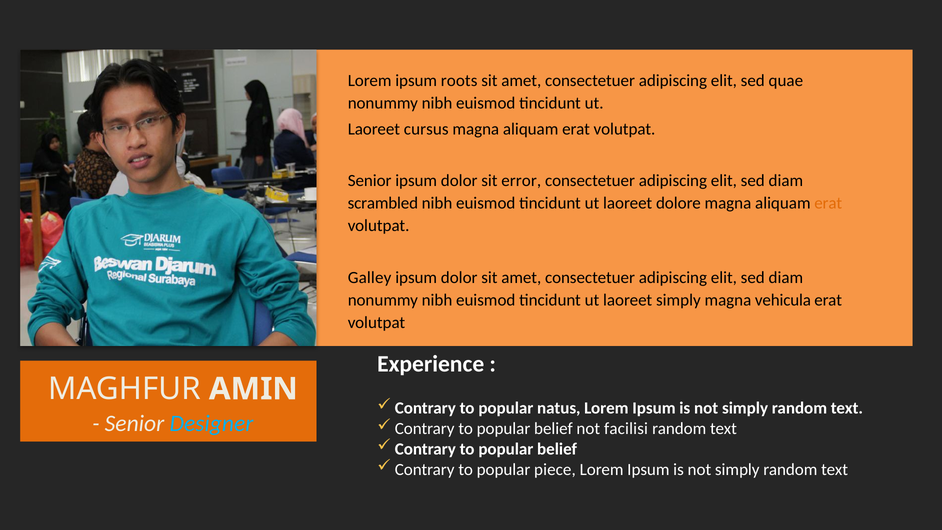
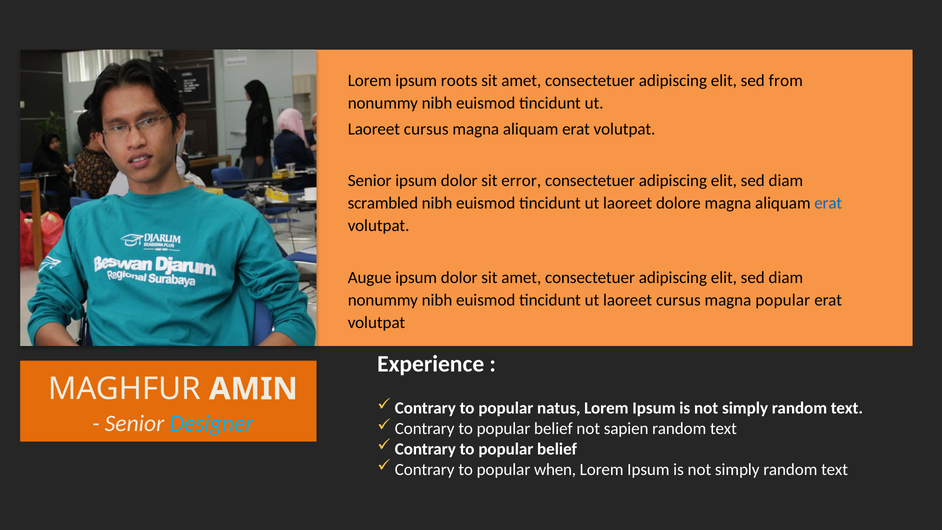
quae: quae -> from (786, 81)
erat colour: orange -> blue (828, 203)
Galley: Galley -> Augue (370, 278)
simply: simply -> cursus (678, 300)
magna vehicula: vehicula -> popular (783, 300)
facilisi: facilisi -> sapien (626, 429)
piece: piece -> when (555, 469)
